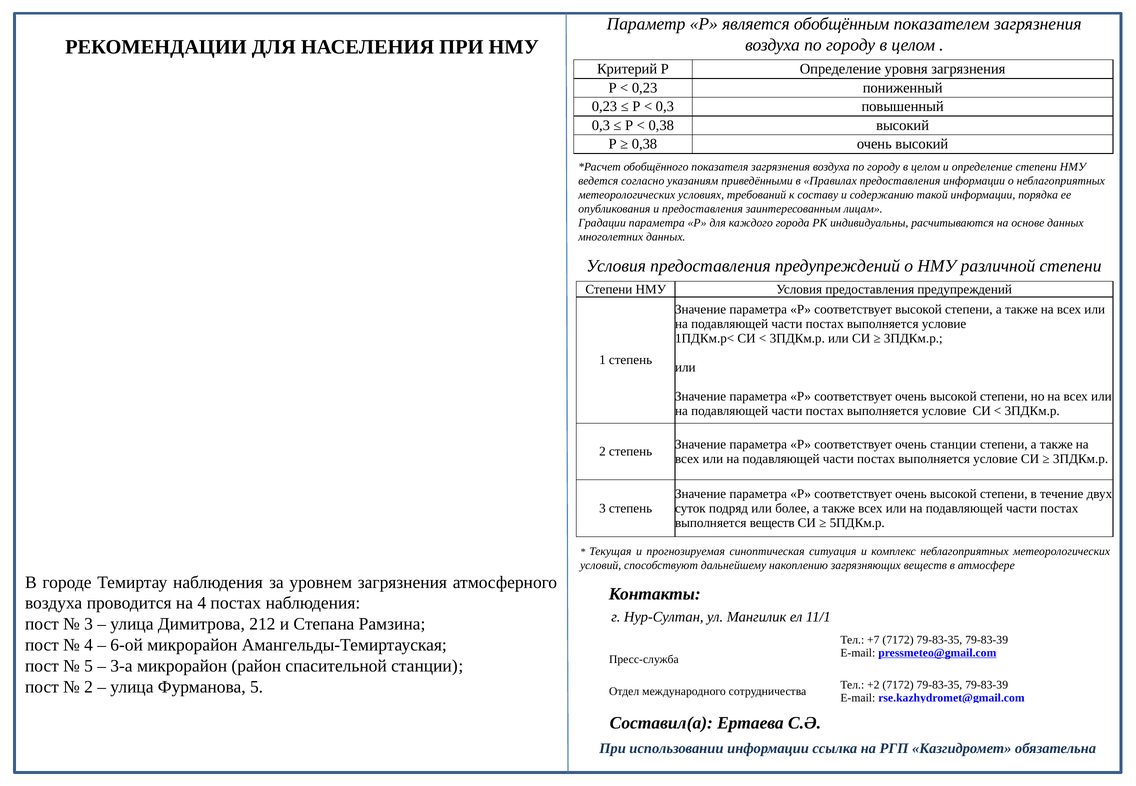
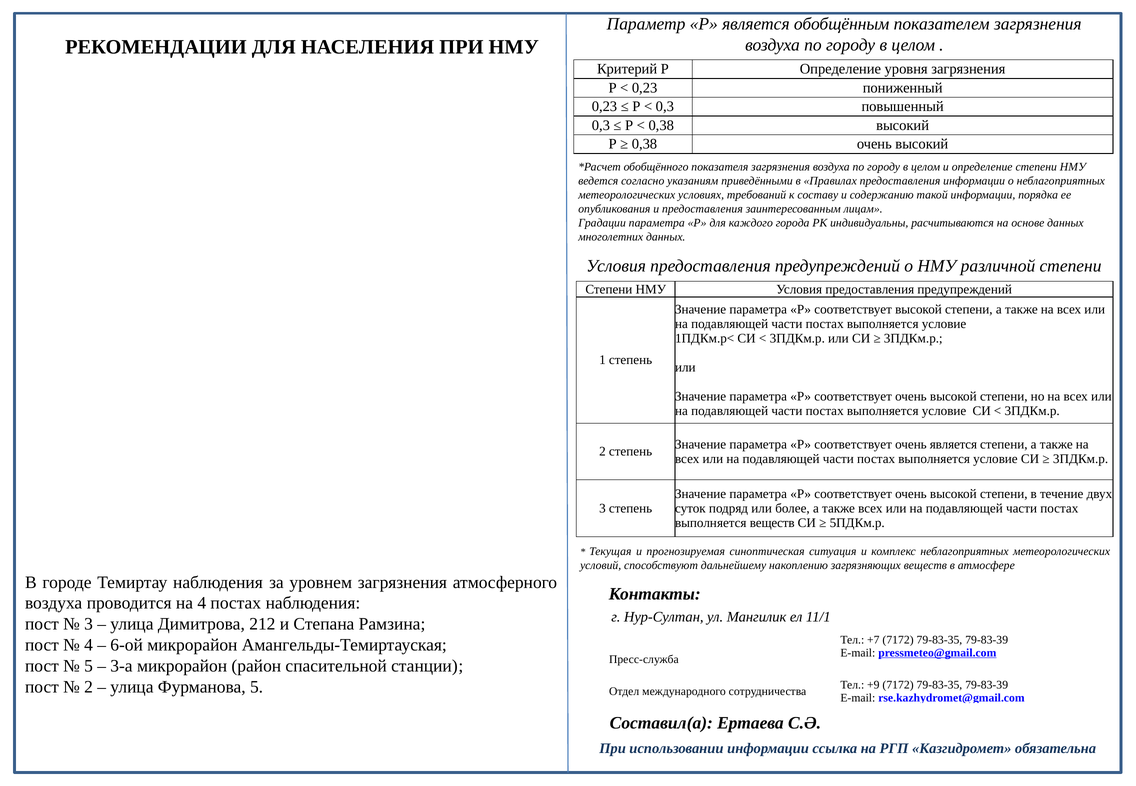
очень станции: станции -> является (953, 445)
+2: +2 -> +9 (873, 686)
